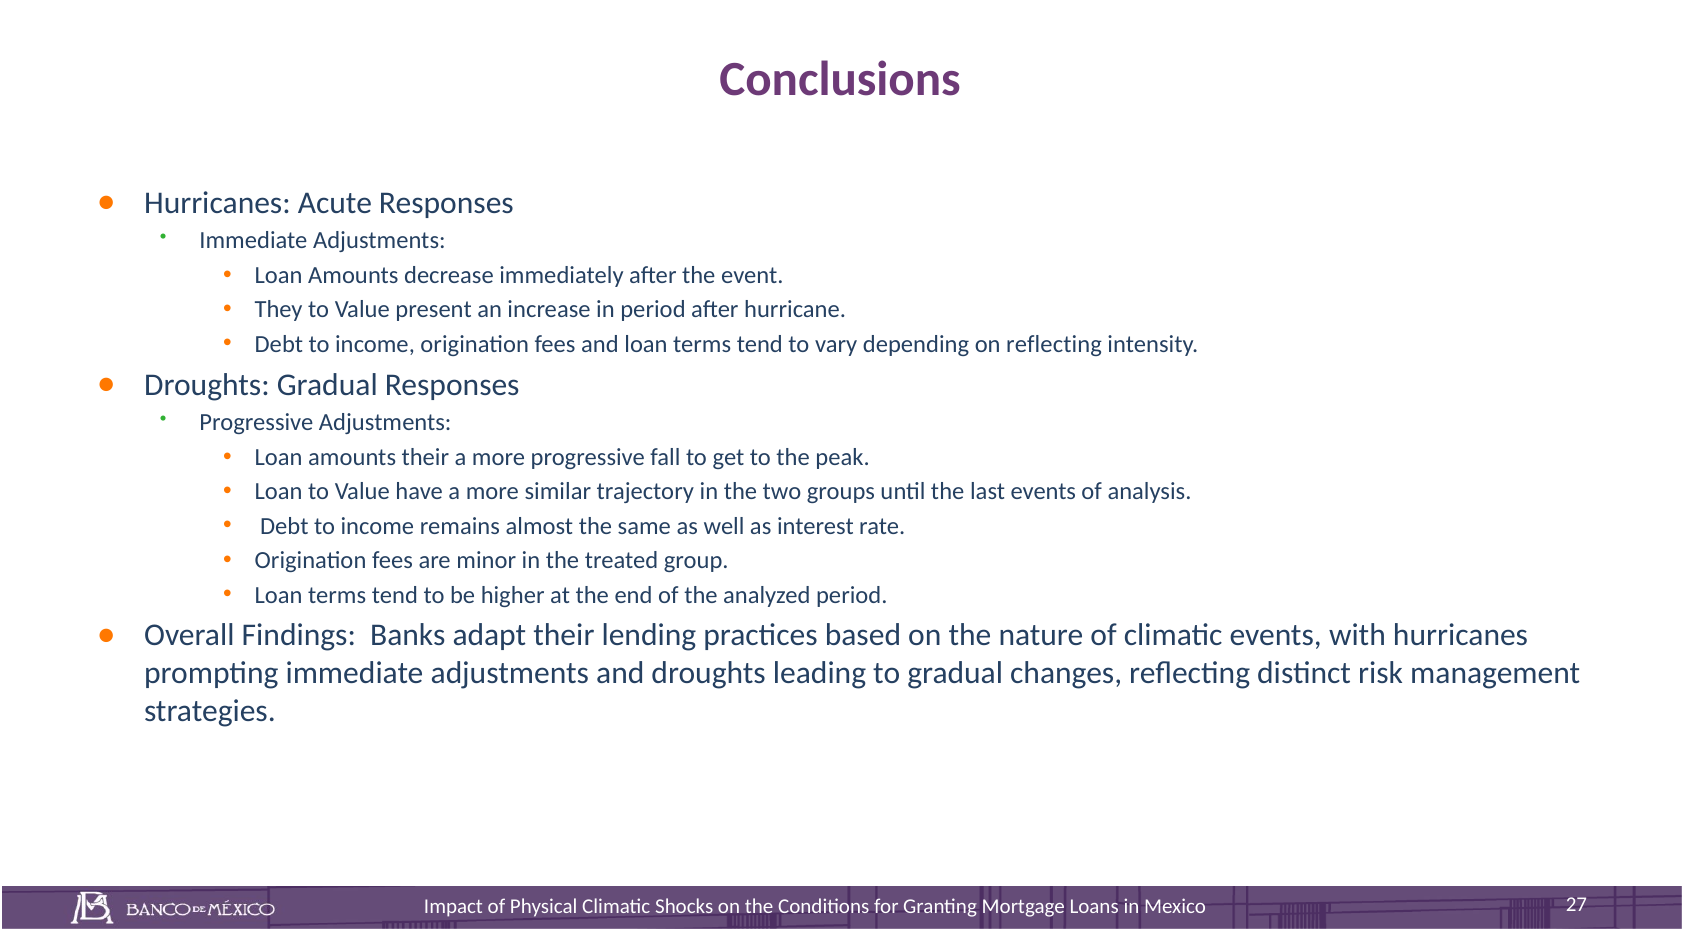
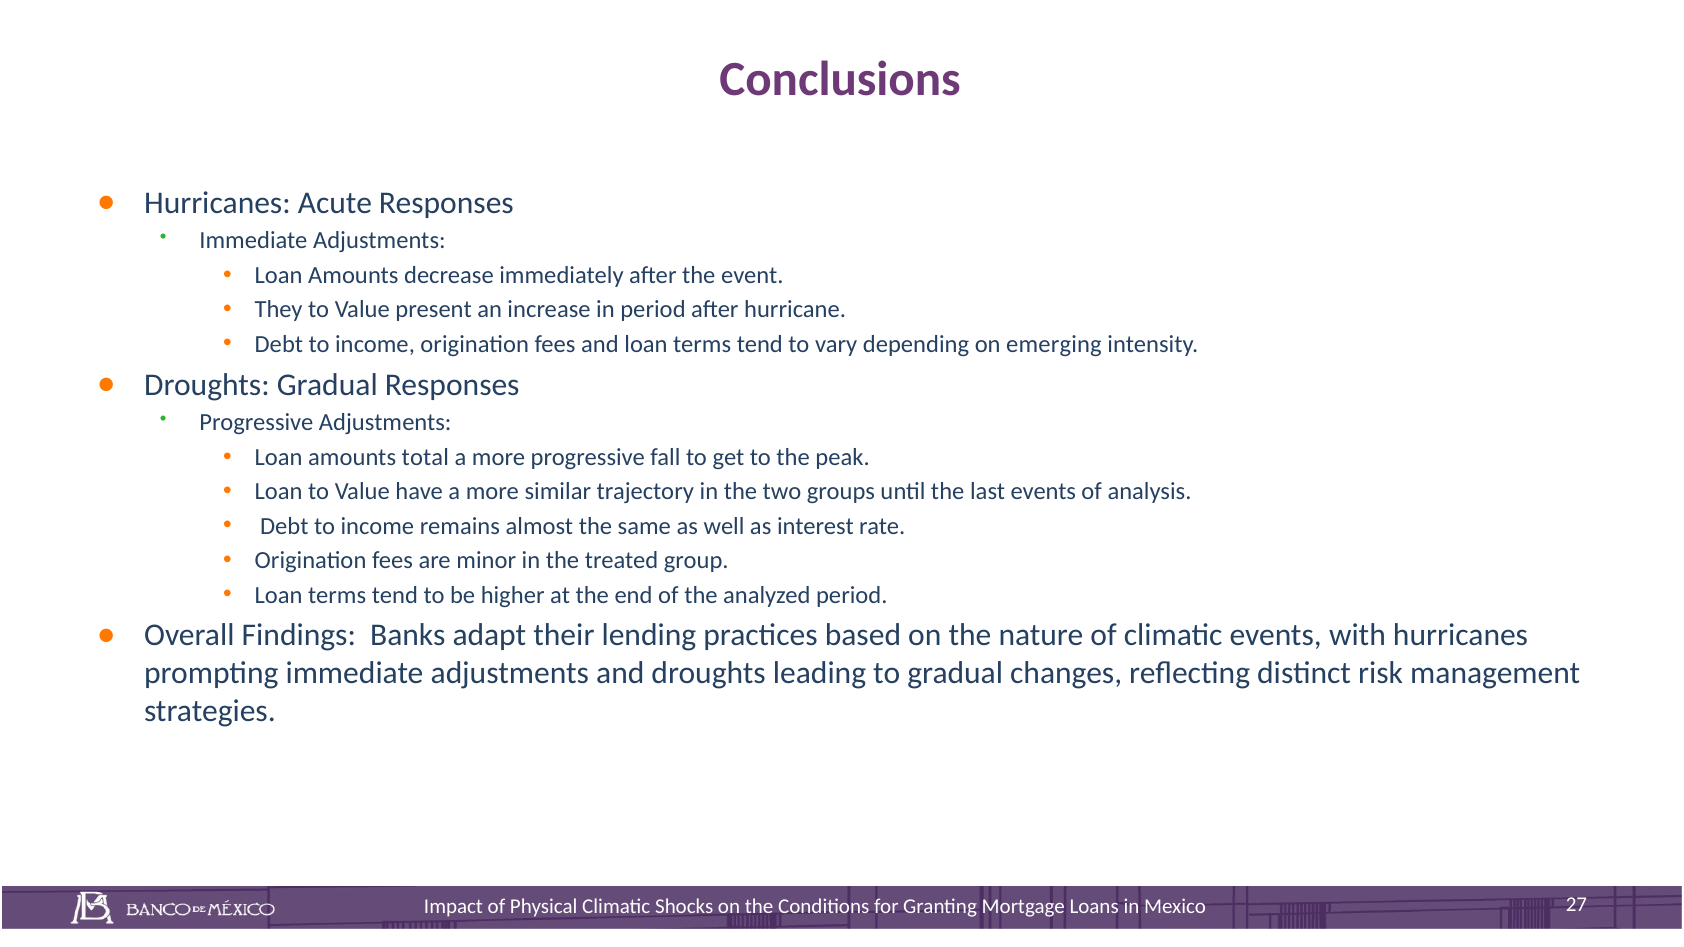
on reflecting: reflecting -> emerging (1054, 344)
amounts their: their -> total (425, 457)
